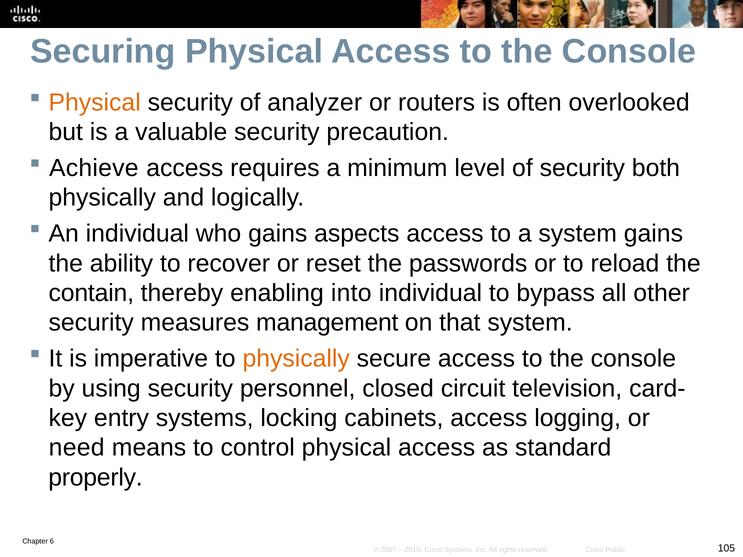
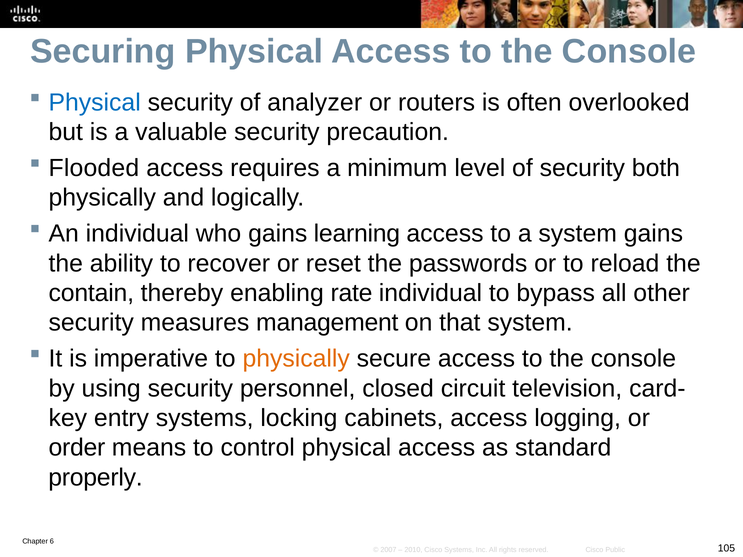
Physical colour: orange -> blue (95, 102)
Achieve: Achieve -> Flooded (94, 168)
aspects: aspects -> learning (357, 234)
into: into -> rate (351, 293)
need: need -> order (77, 448)
